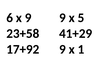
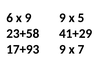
17+92: 17+92 -> 17+93 (23, 49)
1: 1 -> 7 (81, 49)
